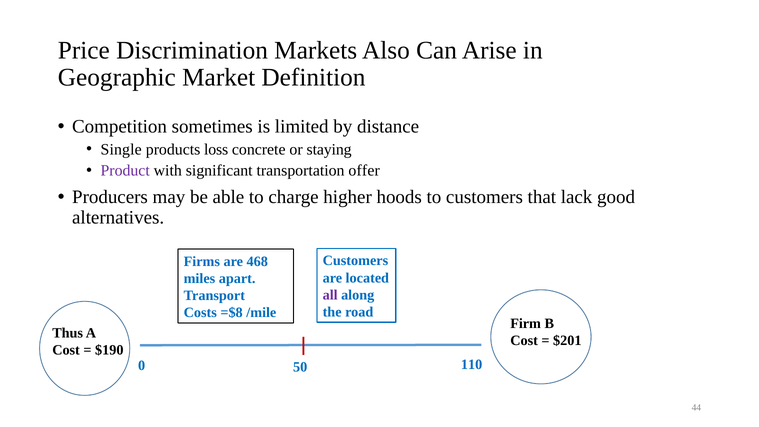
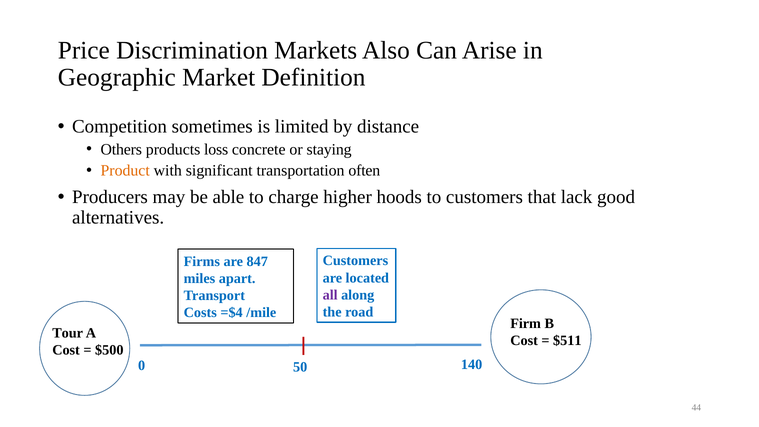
Single: Single -> Others (121, 149)
Product colour: purple -> orange (125, 170)
offer: offer -> often (364, 170)
468: 468 -> 847 (257, 261)
=$8: =$8 -> =$4 (232, 313)
Thus: Thus -> Tour (68, 333)
$201: $201 -> $511 (567, 340)
$190: $190 -> $500 (109, 350)
110: 110 -> 140 (472, 364)
